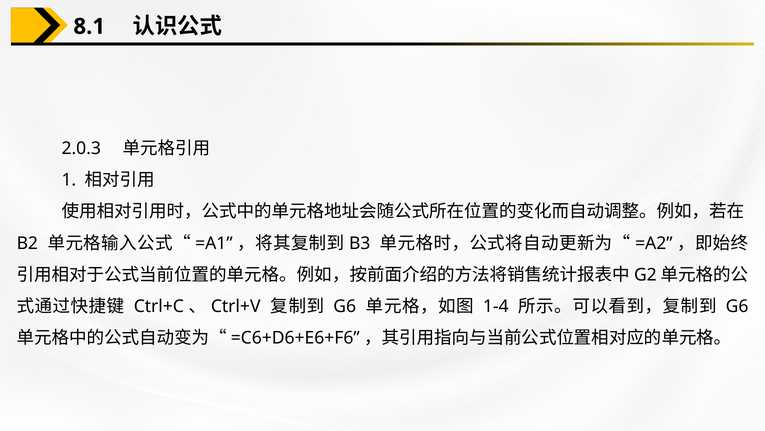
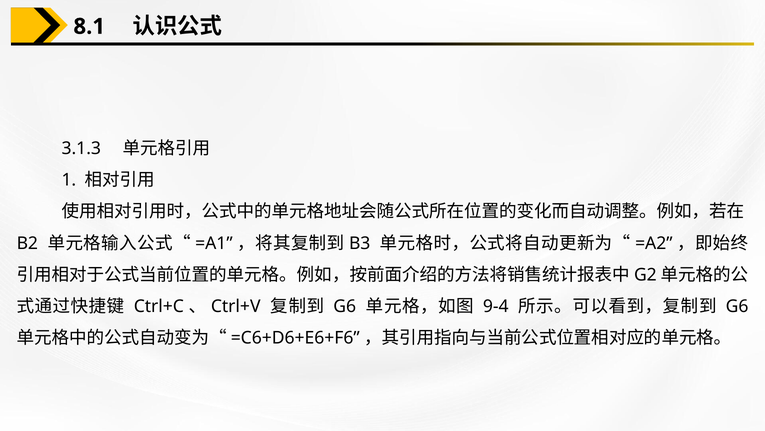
2.0.3: 2.0.3 -> 3.1.3 (81, 148)
1-4: 1-4 -> 9-4 (496, 306)
